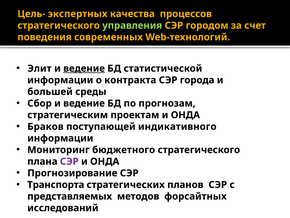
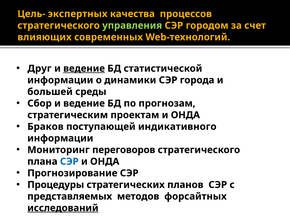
поведения: поведения -> влияющих (44, 37)
Элит: Элит -> Друг (39, 68)
контракта: контракта -> динамики (130, 80)
бюджетного: бюджетного -> переговоров (124, 150)
СЭР colour: purple -> blue (69, 161)
Транспорта: Транспорта -> Процедуры (56, 184)
исследований underline: none -> present (63, 208)
